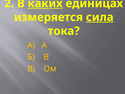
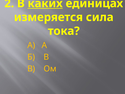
сила underline: present -> none (100, 17)
